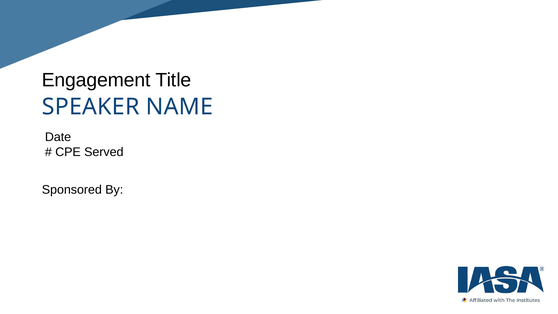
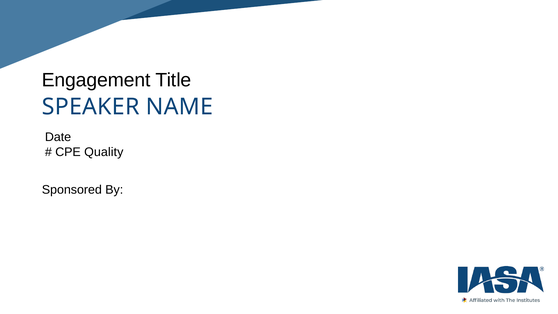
Served: Served -> Quality (104, 152)
